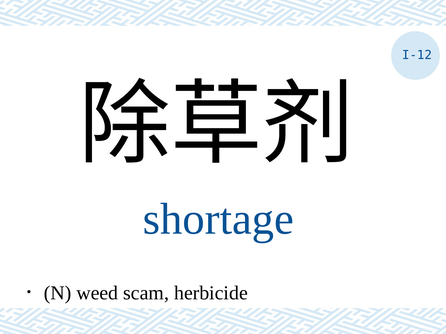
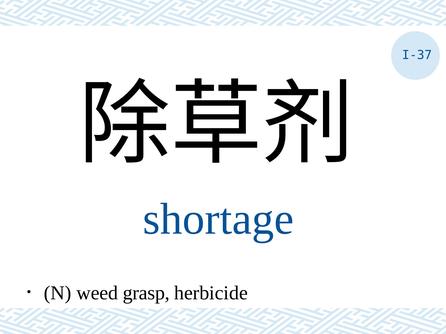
I-12: I-12 -> I-37 (417, 55)
scam: scam -> grasp (146, 293)
